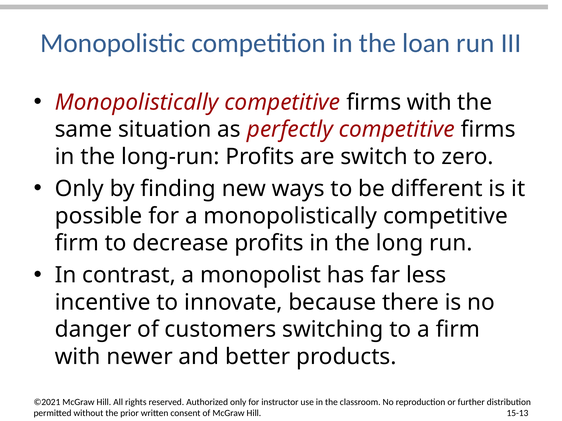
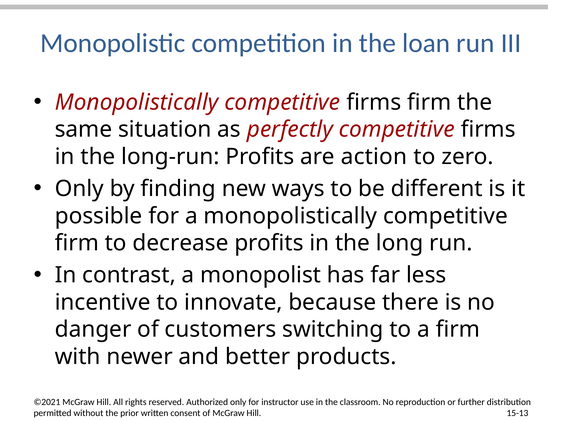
firms with: with -> firm (429, 102)
switch: switch -> action (374, 157)
